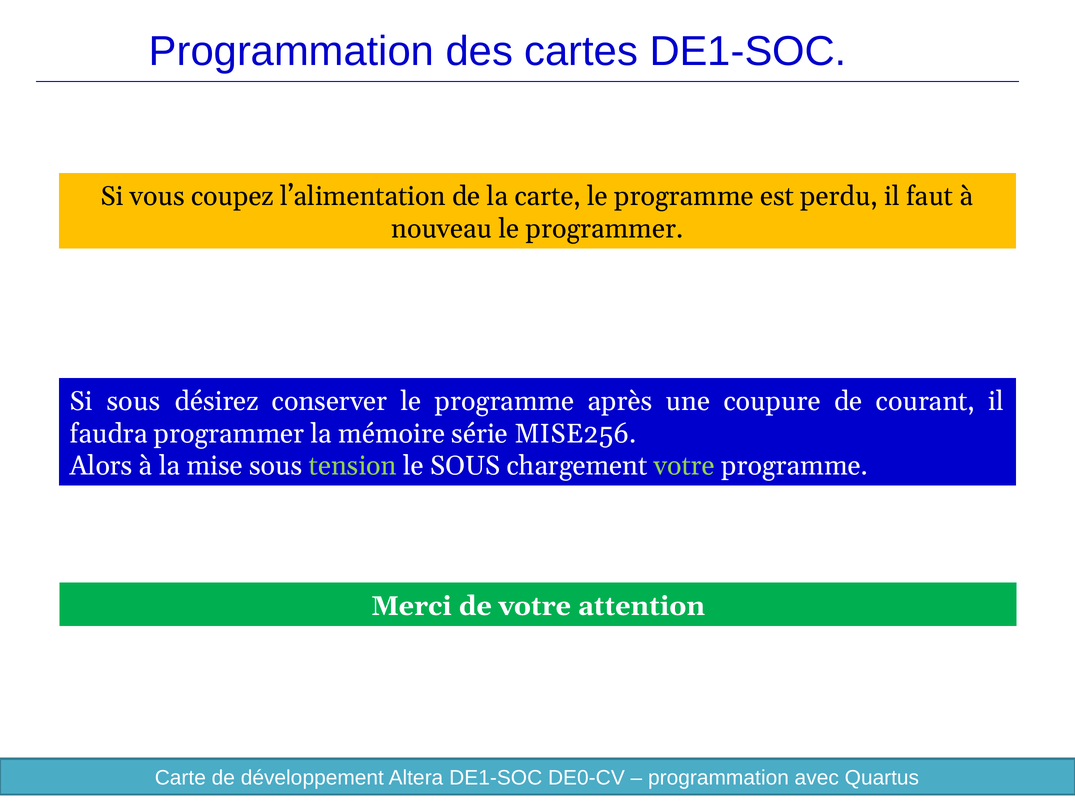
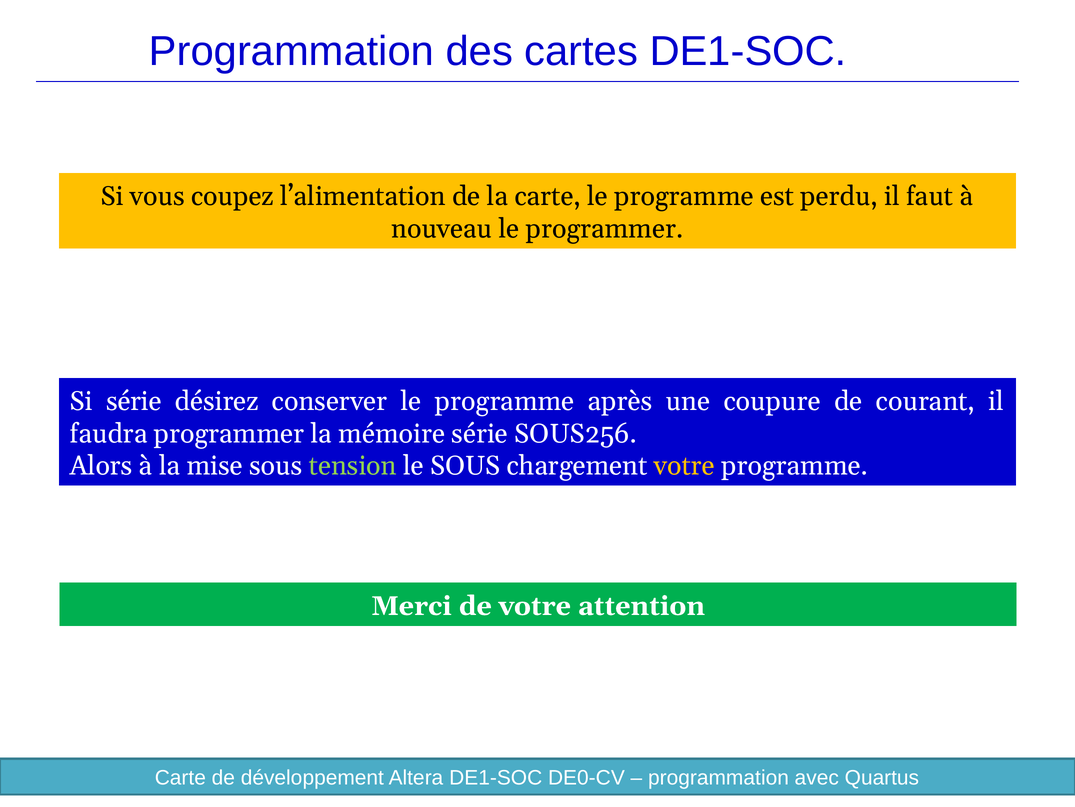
Si sous: sous -> série (134, 401)
MISE256: MISE256 -> SOUS256 (576, 433)
votre colour: light green -> yellow (684, 465)
